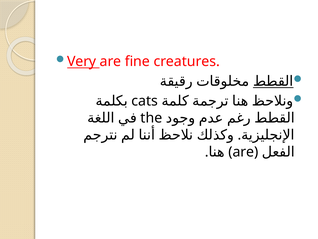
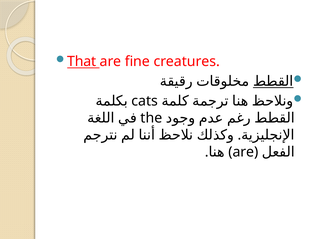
Very: Very -> That (82, 61)
